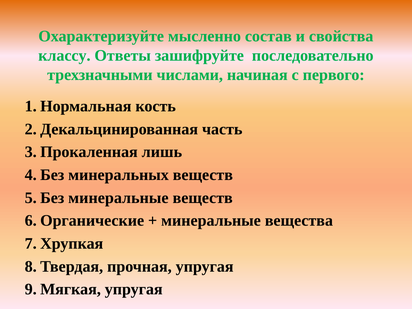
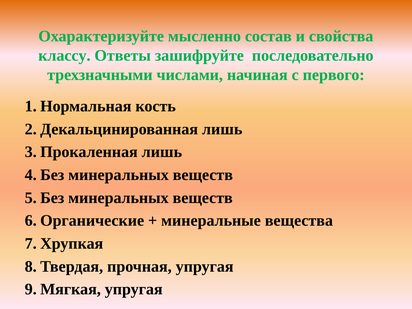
часть: часть -> лишь (222, 129)
минеральные: минеральные -> минеральных (118, 198)
